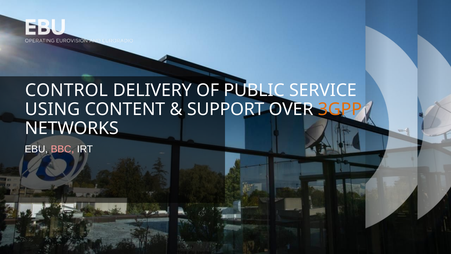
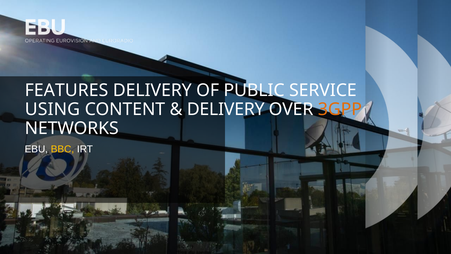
CONTROL: CONTROL -> FEATURES (66, 90)
SUPPORT: SUPPORT -> DELIVERY (226, 109)
BBC colour: pink -> yellow (62, 149)
